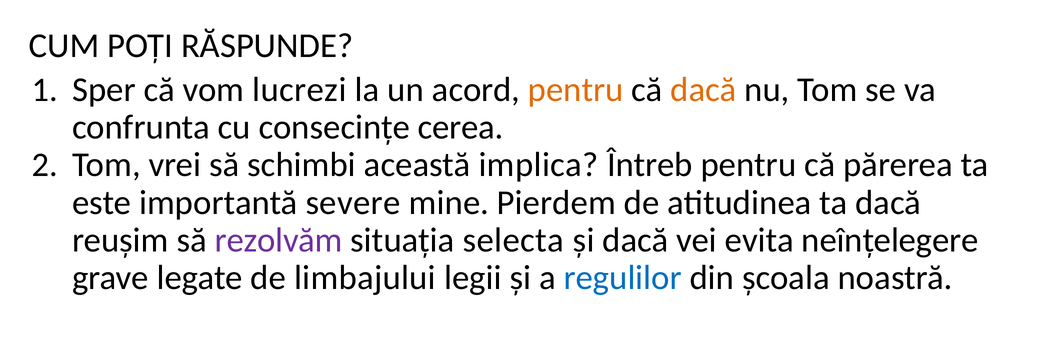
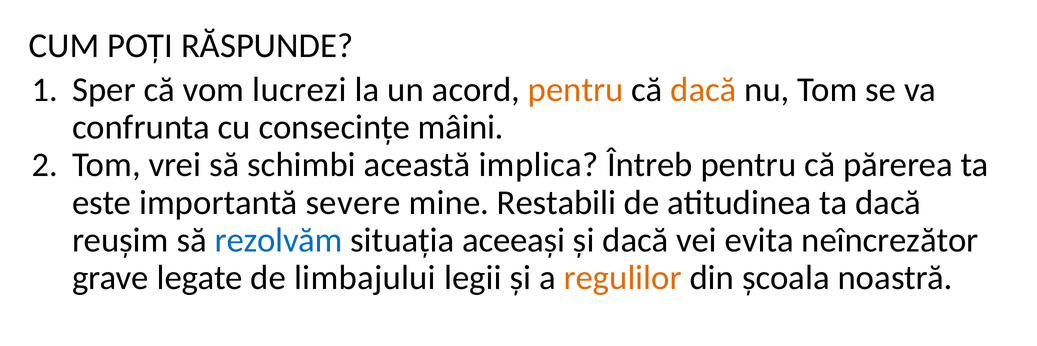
cerea: cerea -> mâini (461, 127)
Pierdem: Pierdem -> Restabili (557, 202)
rezolvăm colour: purple -> blue (279, 240)
selecta: selecta -> aceeași (514, 240)
neînțelegere: neînțelegere -> neîncrezător (890, 240)
regulilor colour: blue -> orange (623, 278)
